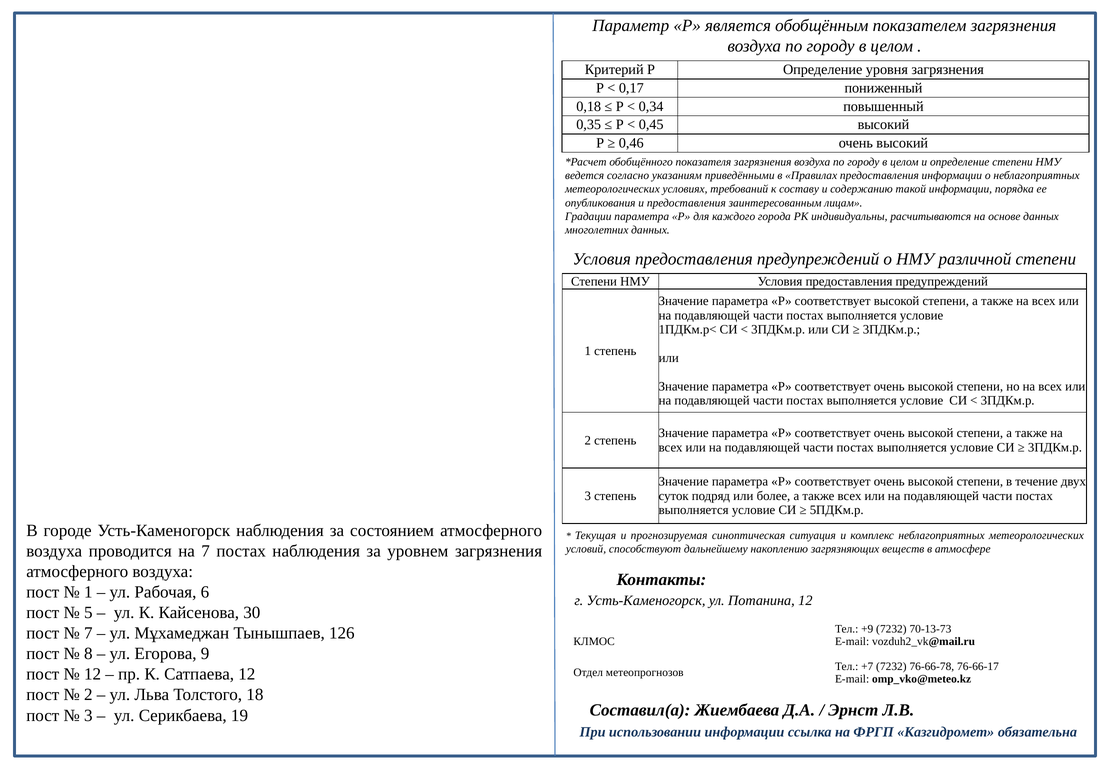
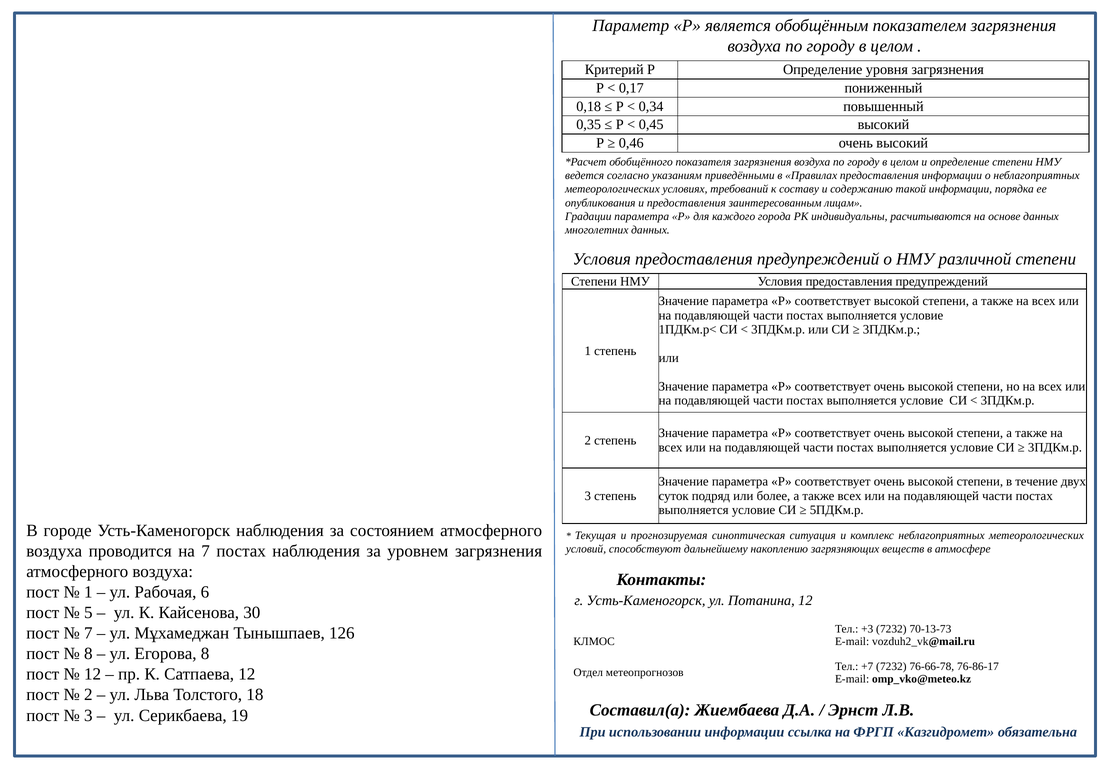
+9: +9 -> +3 (867, 628)
Егорова 9: 9 -> 8 (205, 653)
76-66-17: 76-66-17 -> 76-86-17 (978, 666)
